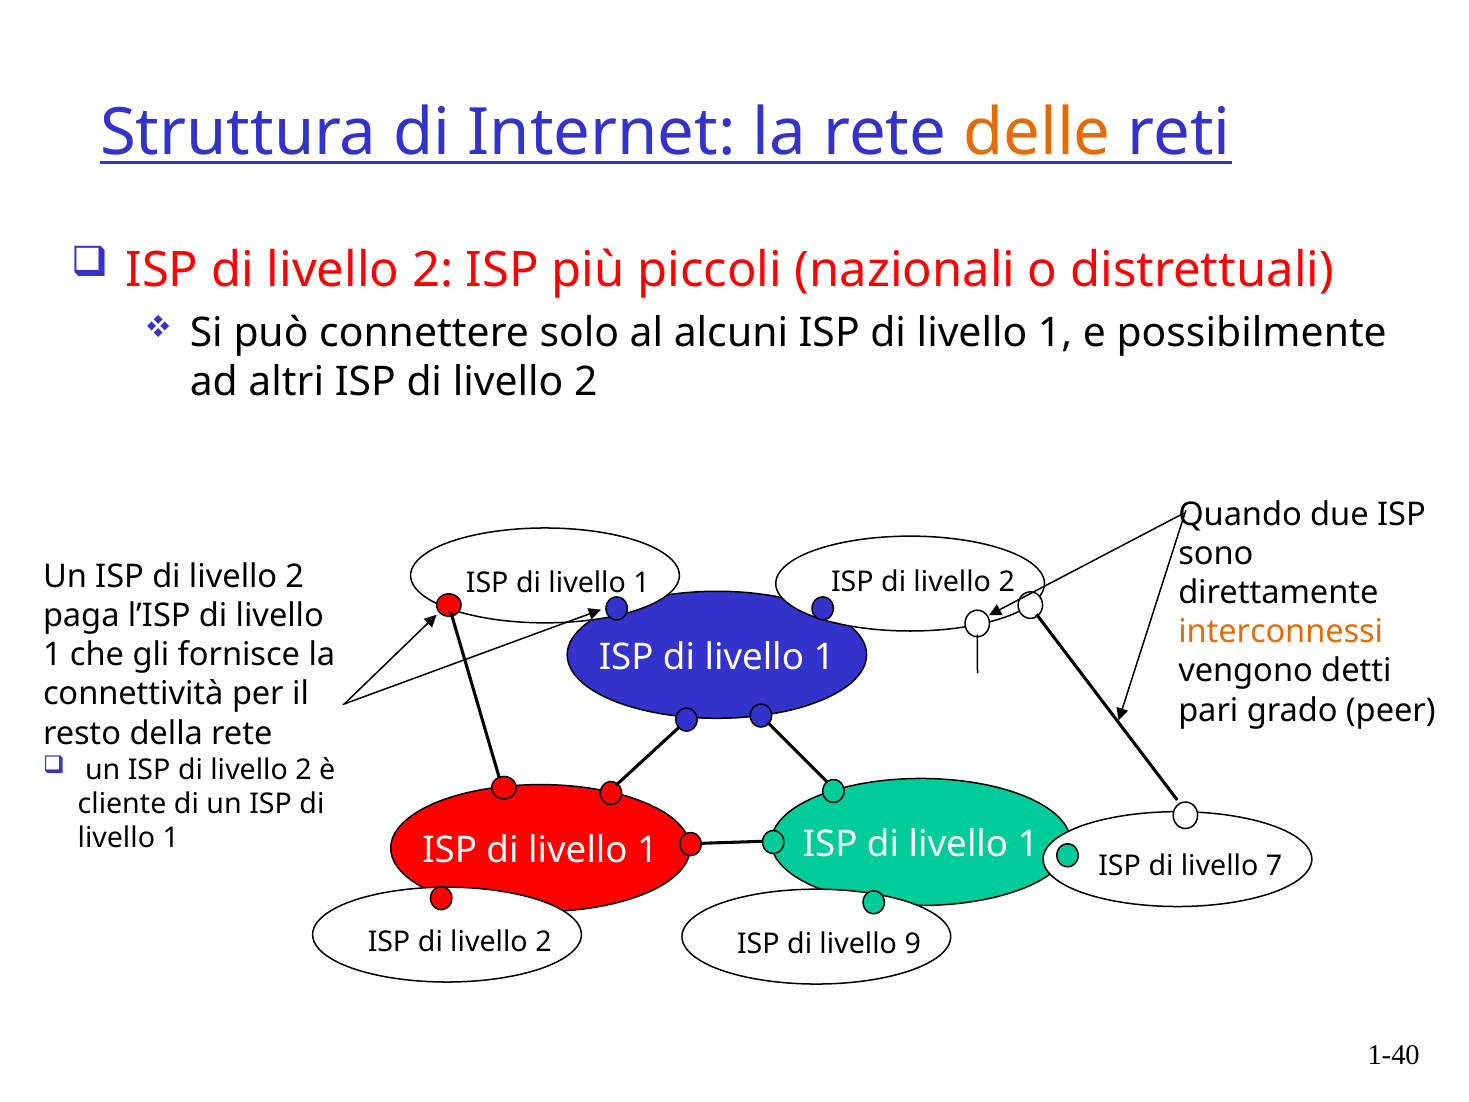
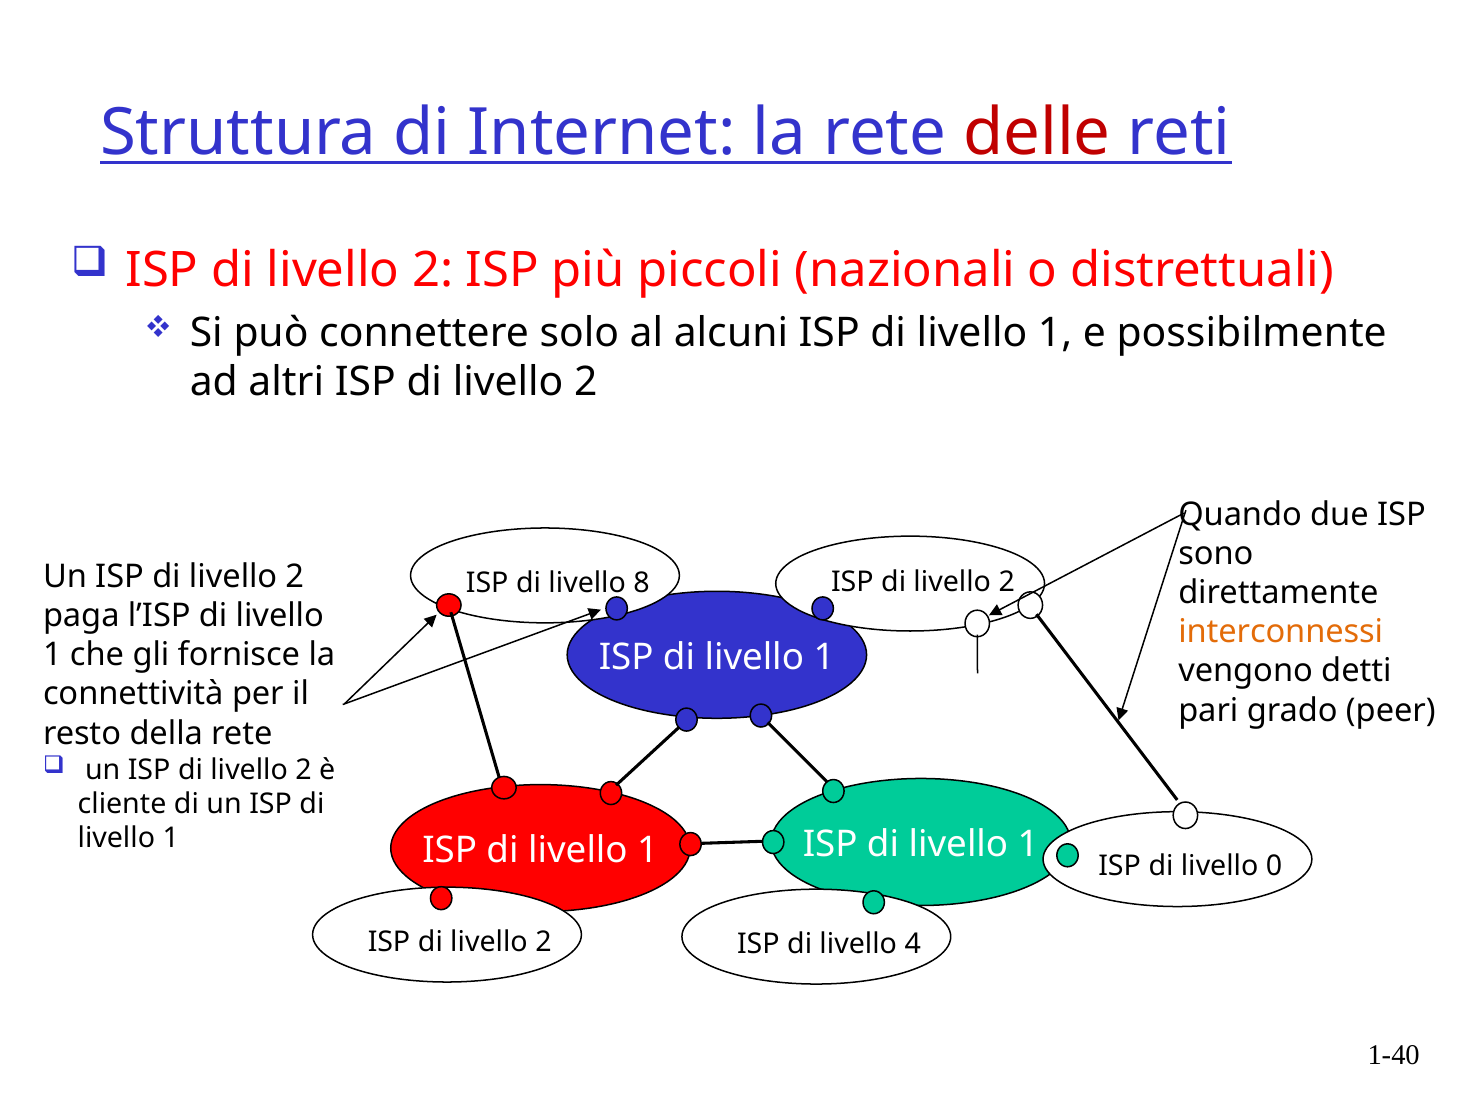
delle colour: orange -> red (1037, 133)
1: 1 -> 8 (642, 583)
7: 7 -> 0 (1274, 866)
9: 9 -> 4 (913, 944)
